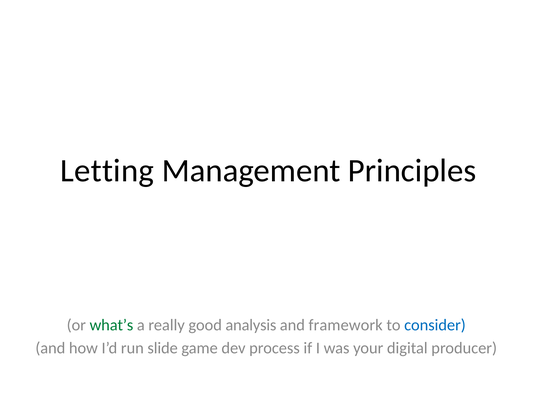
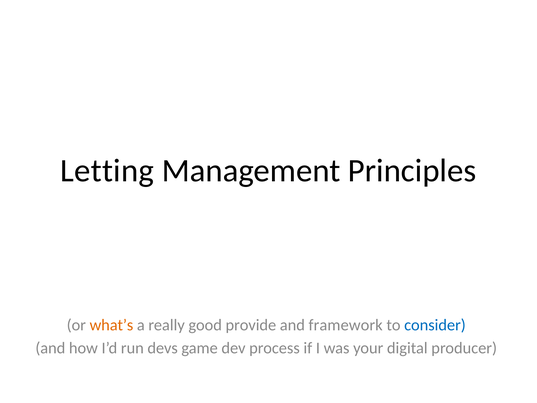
what’s colour: green -> orange (111, 325)
analysis: analysis -> provide (251, 325)
slide: slide -> devs (163, 348)
